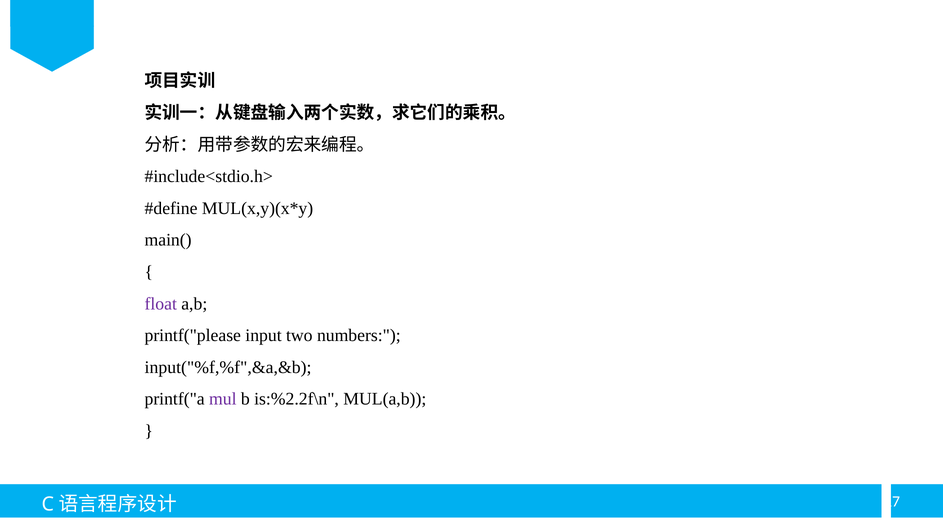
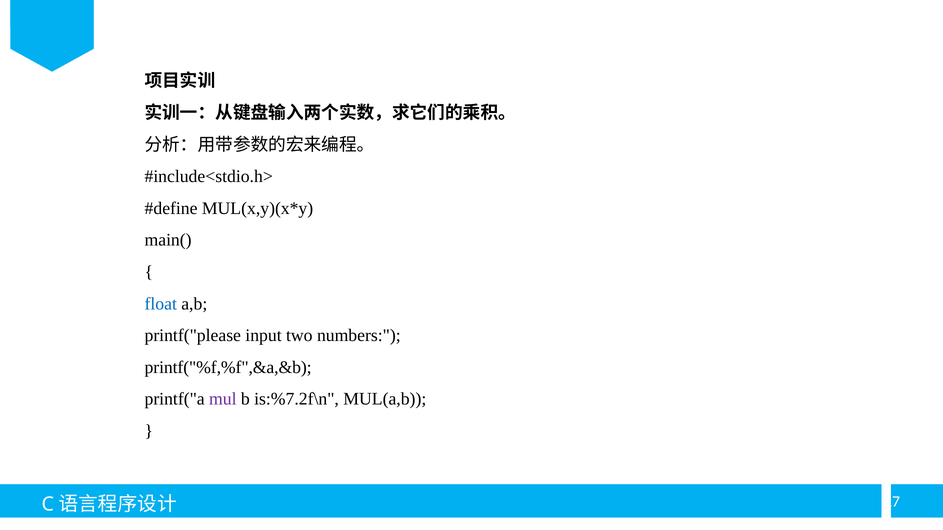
float colour: purple -> blue (161, 304)
input("%f,%f",&a,&b: input("%f,%f",&a,&b -> printf("%f,%f",&a,&b (228, 368)
is:%2.2f\n: is:%2.2f\n -> is:%7.2f\n (297, 399)
